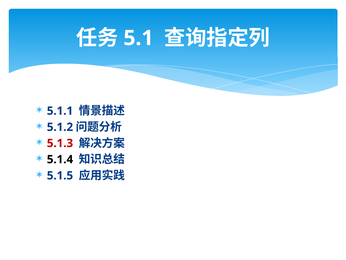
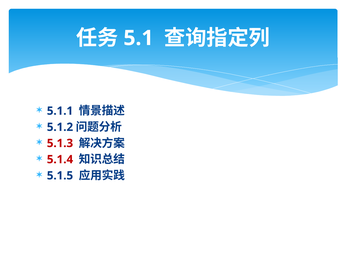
5.1.4 colour: black -> red (60, 159)
